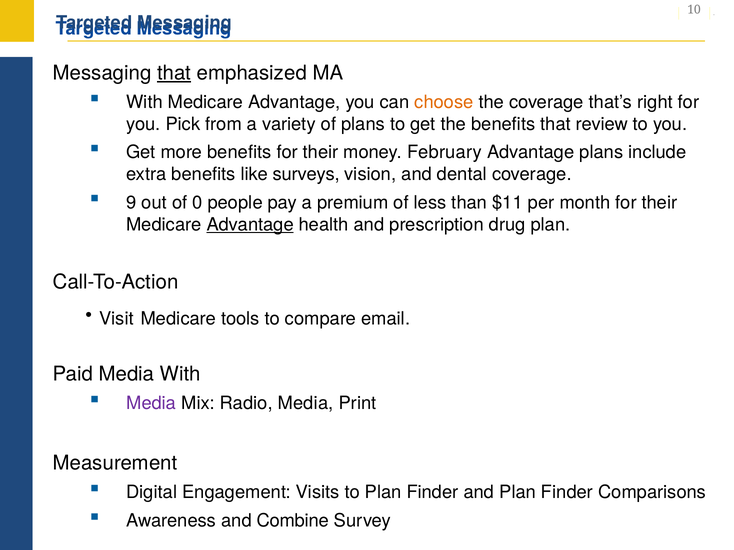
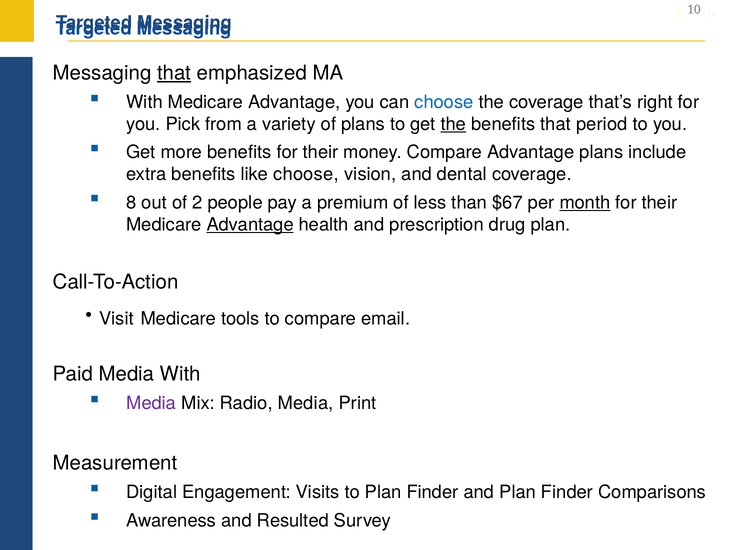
choose colour: orange -> blue (444, 102)
the underline: none -> present (453, 124)
review: review -> period (602, 124)
money February: February -> Compare (444, 153)
like surveys: surveys -> choose (306, 175)
9: 9 -> 8 (131, 203)
0: 0 -> 2 (198, 203)
$11: $11 -> $67 (508, 203)
month underline: none -> present (585, 203)
Combine: Combine -> Resulted (293, 521)
